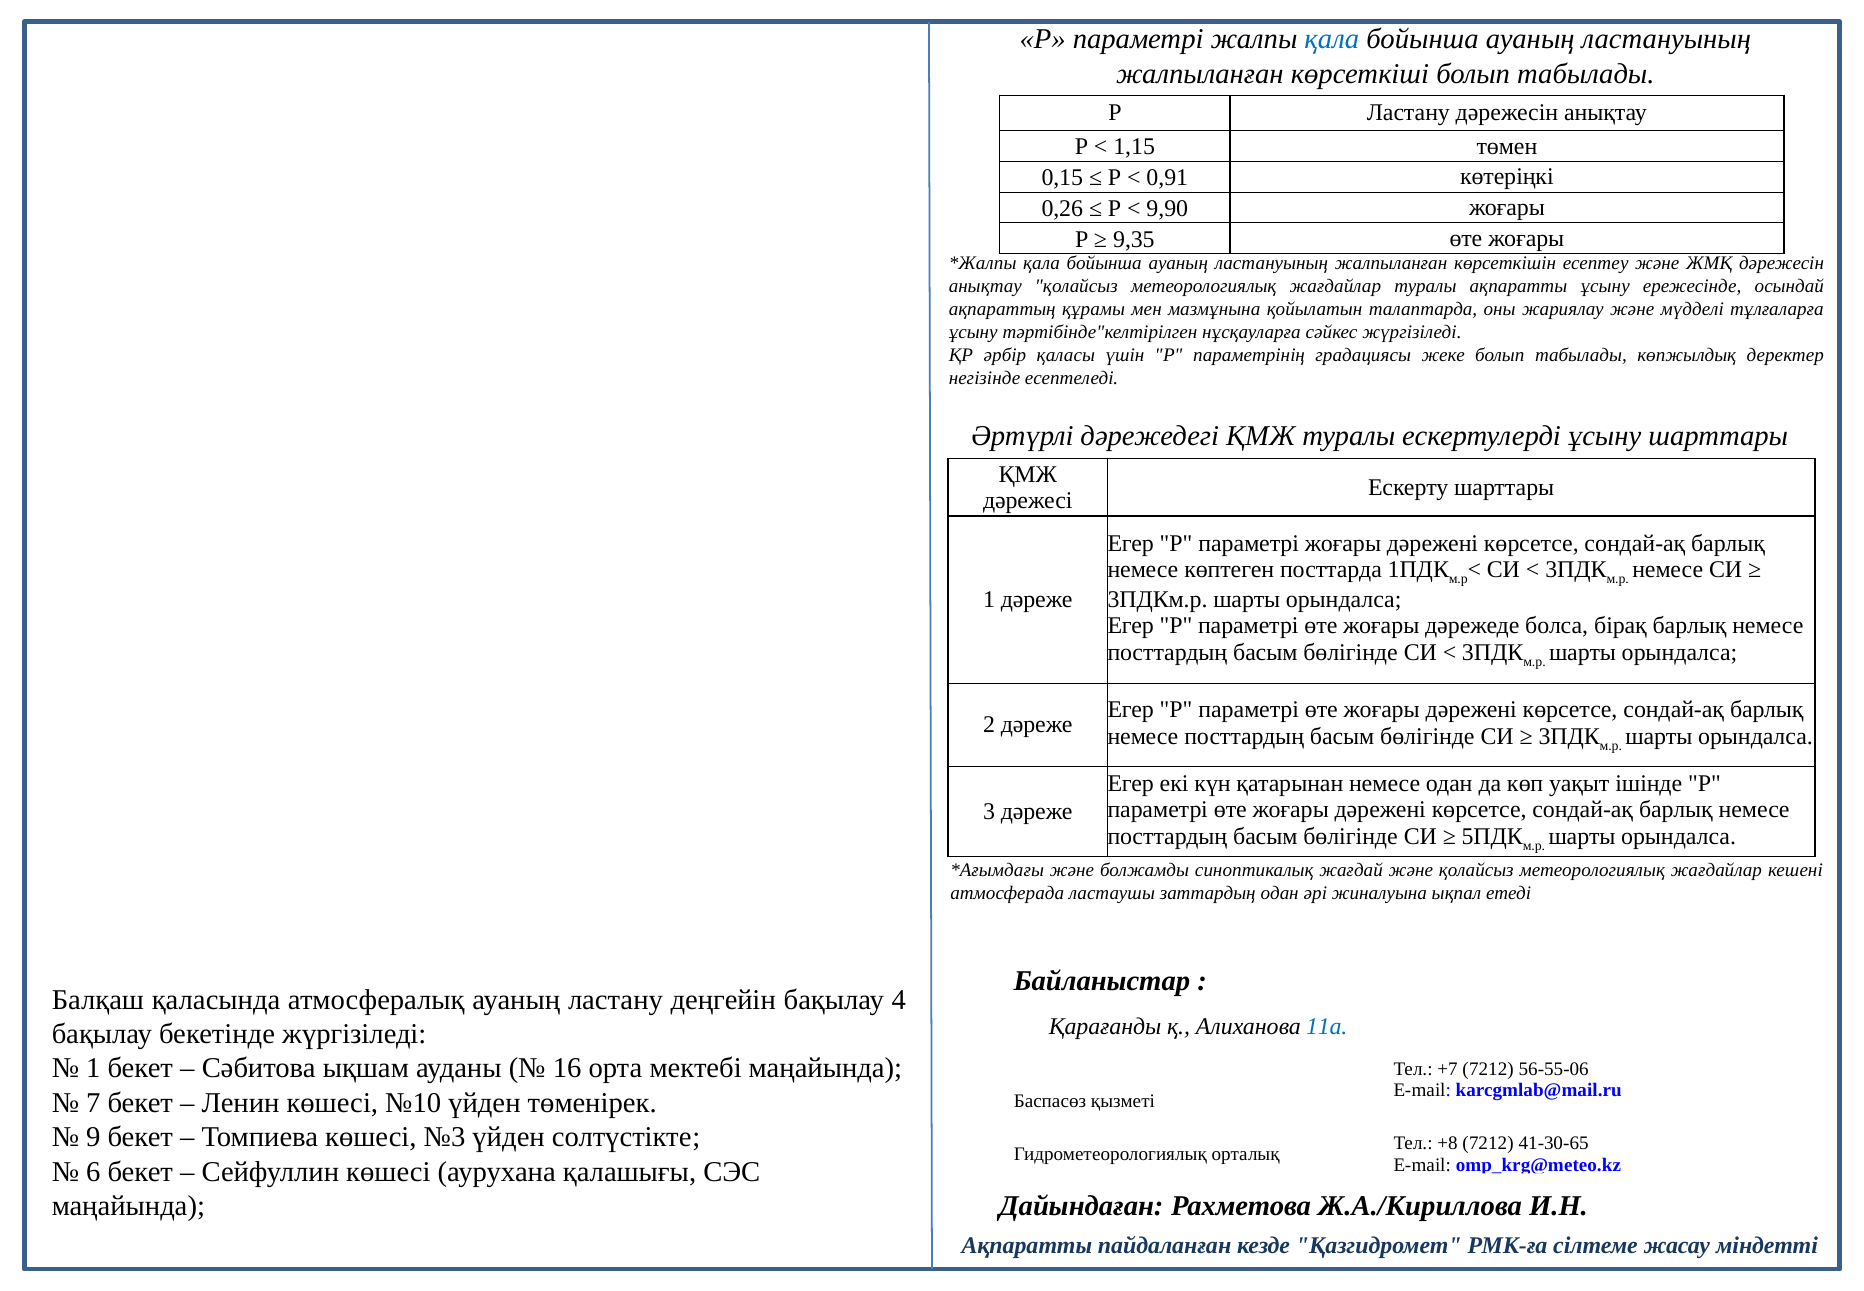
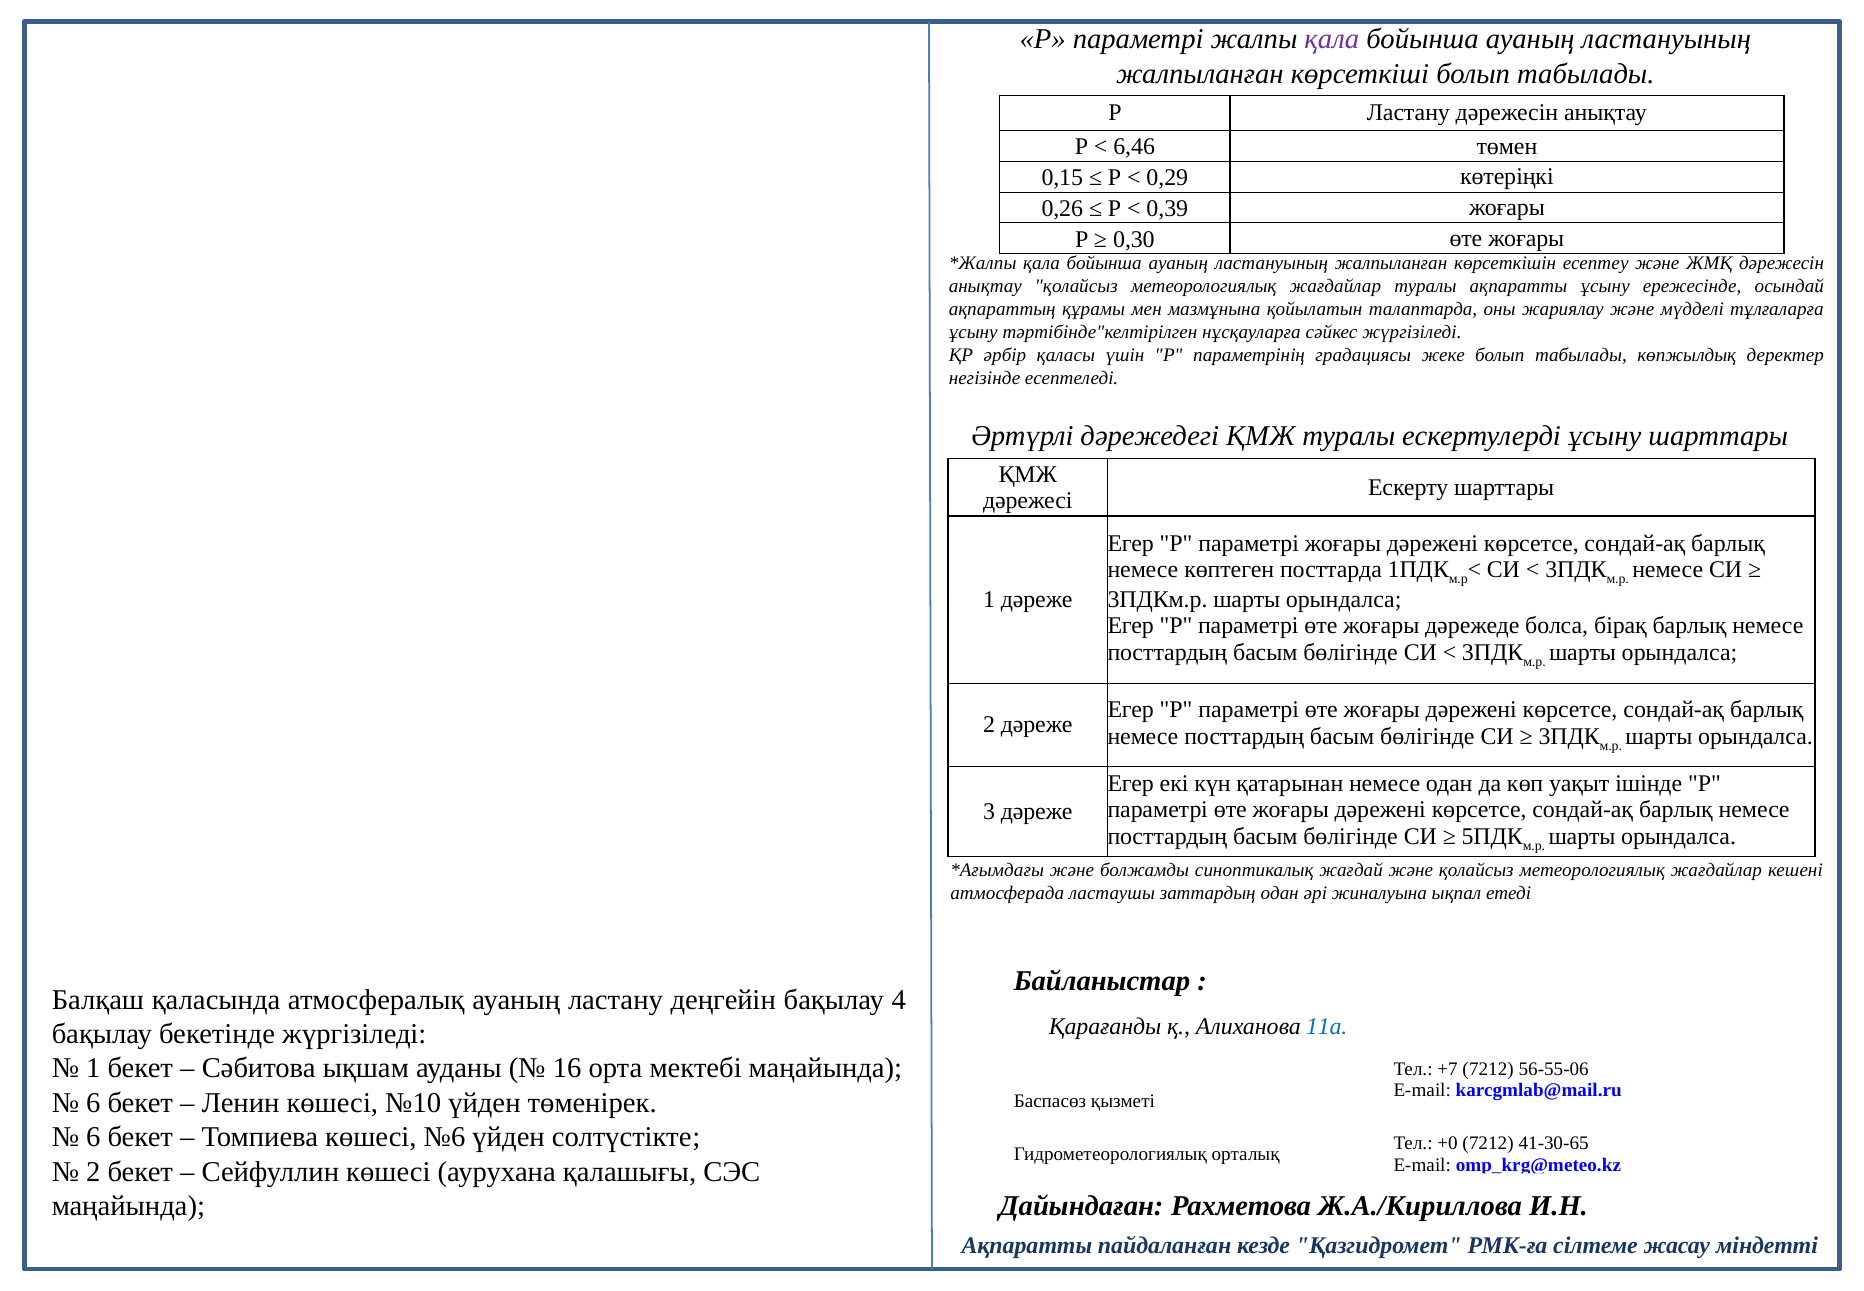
қала colour: blue -> purple (1332, 39)
1,15: 1,15 -> 6,46 (1134, 147)
0,91: 0,91 -> 0,29 (1167, 178)
9,90: 9,90 -> 0,39 (1167, 209)
9,35: 9,35 -> 0,30 (1134, 239)
7: 7 -> 6 (93, 1102)
9: 9 -> 6 (93, 1137)
№3: №3 -> №6 (445, 1137)
+8: +8 -> +0 (1448, 1143)
6: 6 -> 2 (93, 1171)
